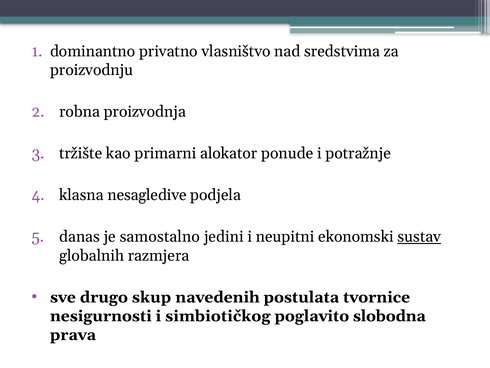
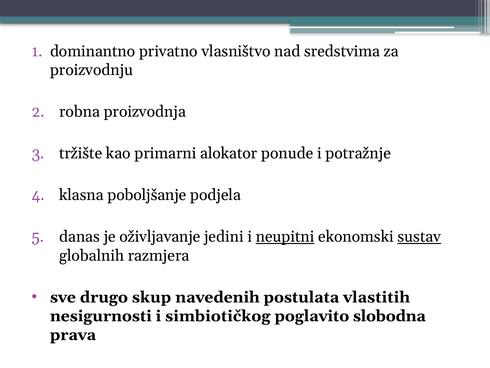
nesagledive: nesagledive -> poboljšanje (147, 195)
samostalno: samostalno -> oživljavanje (160, 236)
neupitni underline: none -> present (285, 236)
tvornice: tvornice -> vlastitih (377, 297)
